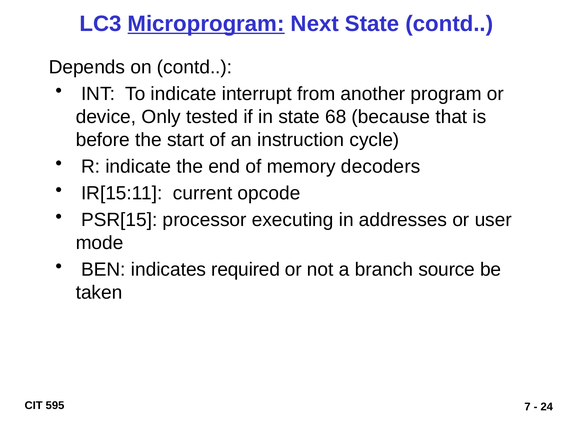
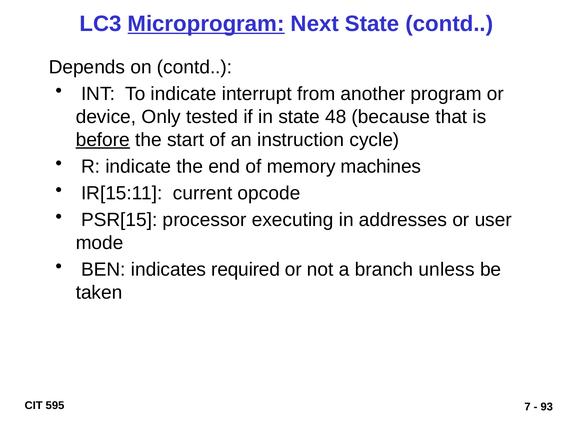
68: 68 -> 48 (336, 117)
before underline: none -> present (103, 140)
decoders: decoders -> machines (381, 166)
source: source -> unless (447, 270)
24: 24 -> 93 (547, 407)
